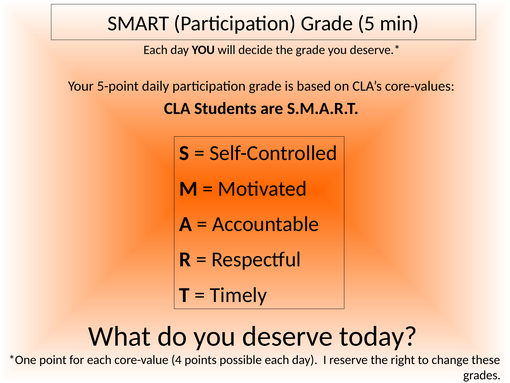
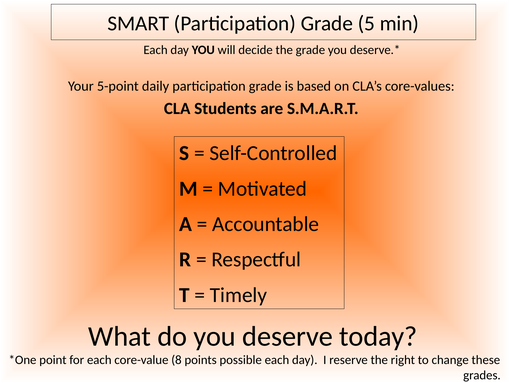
4: 4 -> 8 (176, 360)
